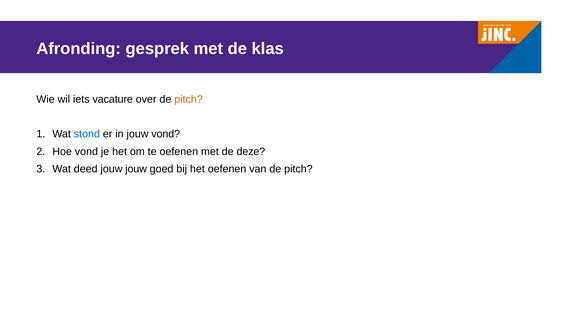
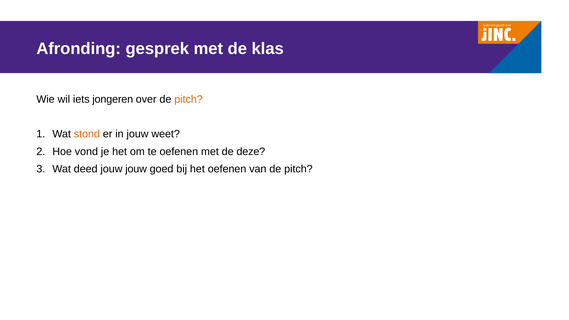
vacature: vacature -> jongeren (113, 99)
stond colour: blue -> orange (87, 134)
jouw vond: vond -> weet (166, 134)
